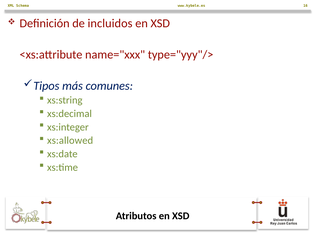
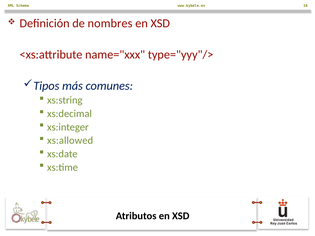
incluidos: incluidos -> nombres (110, 23)
